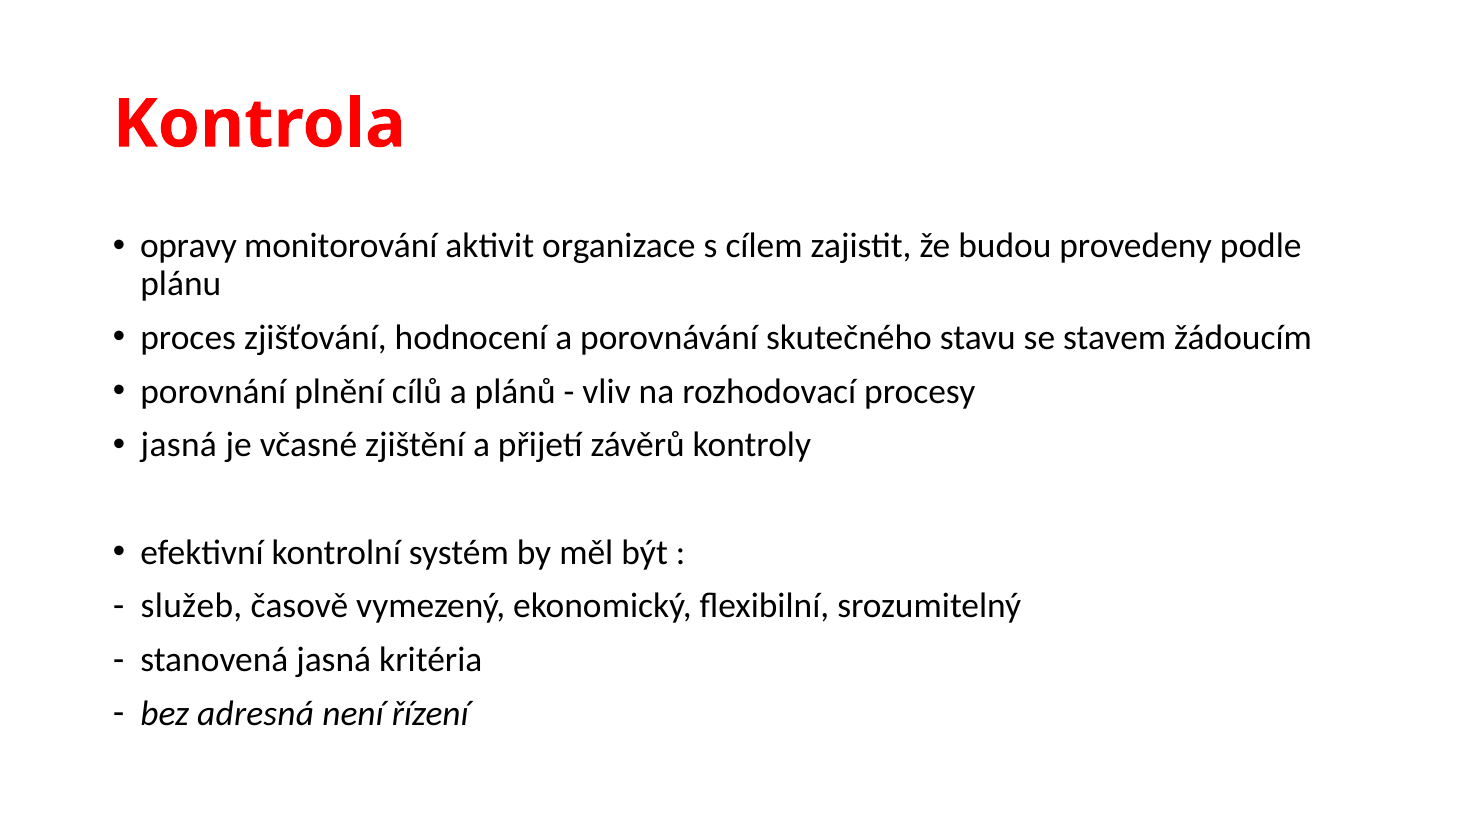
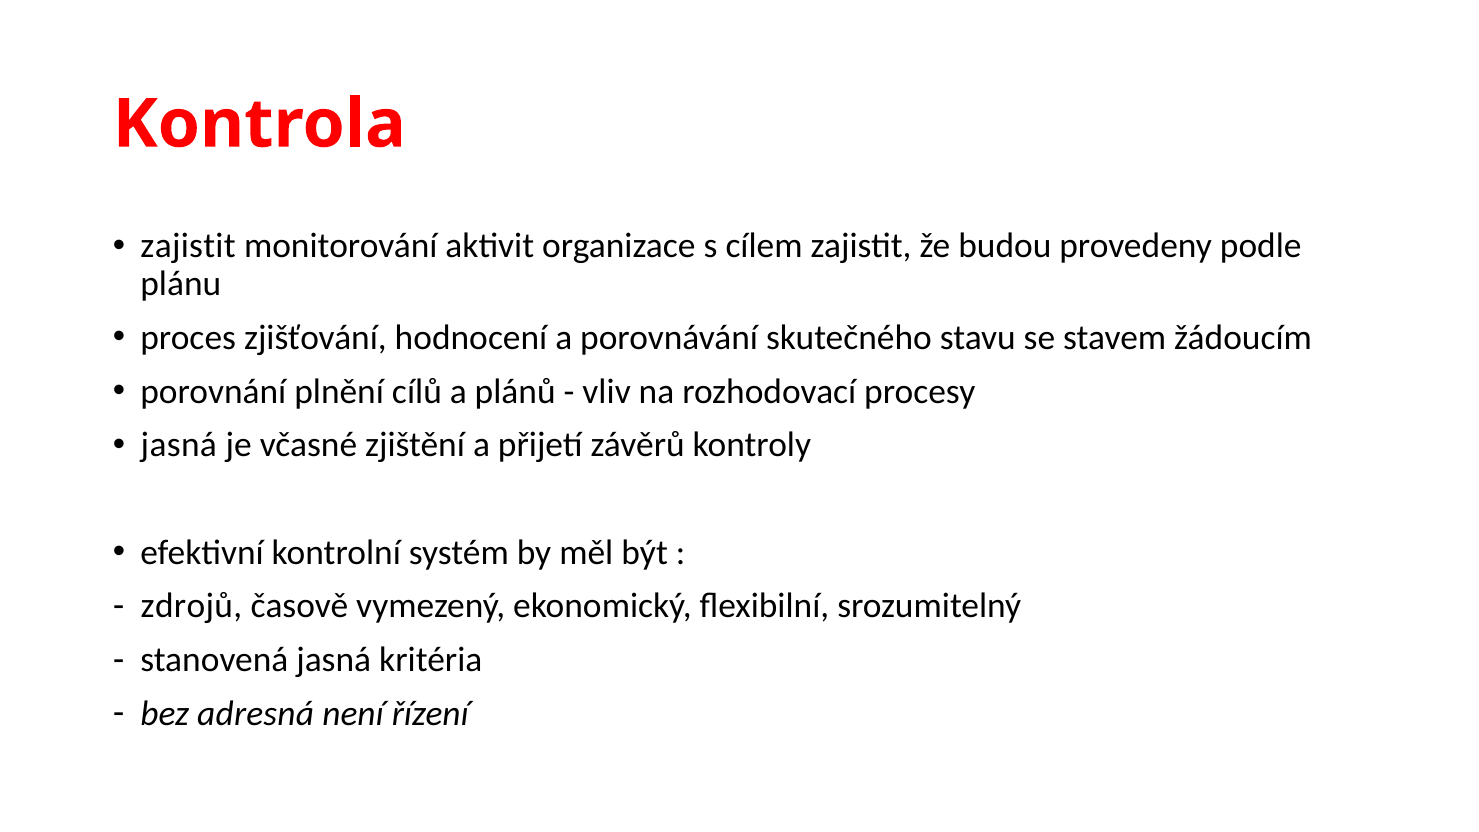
opravy: opravy -> zajistit (188, 246)
služeb: služeb -> zdrojů (191, 606)
